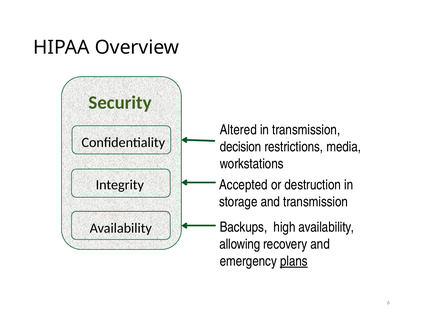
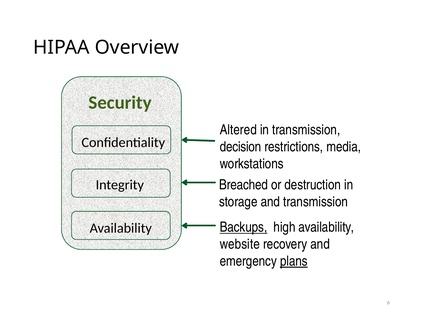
Accepted: Accepted -> Breached (244, 185)
Backups underline: none -> present (243, 227)
allowing: allowing -> website (240, 244)
